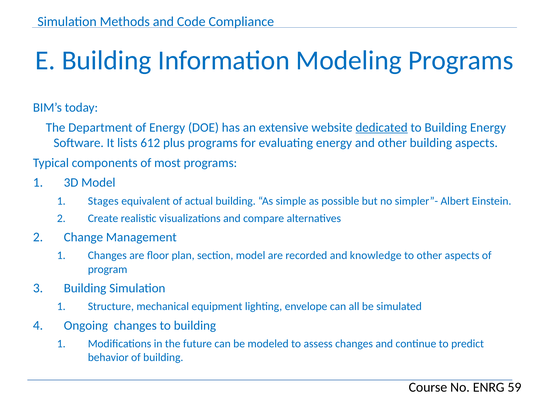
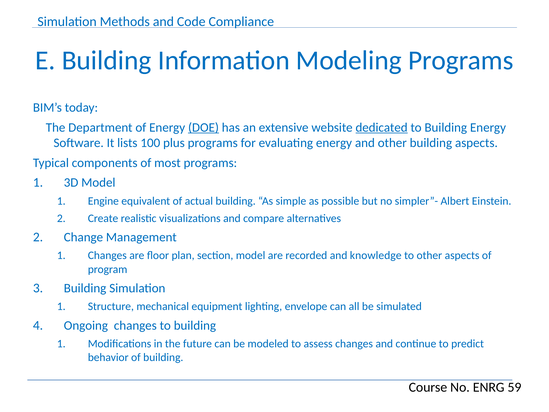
DOE underline: none -> present (203, 127)
612: 612 -> 100 (150, 143)
Stages: Stages -> Engine (103, 201)
